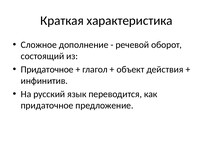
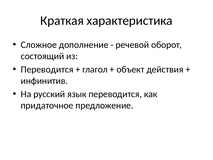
Придаточное: Придаточное -> Переводится (47, 69)
